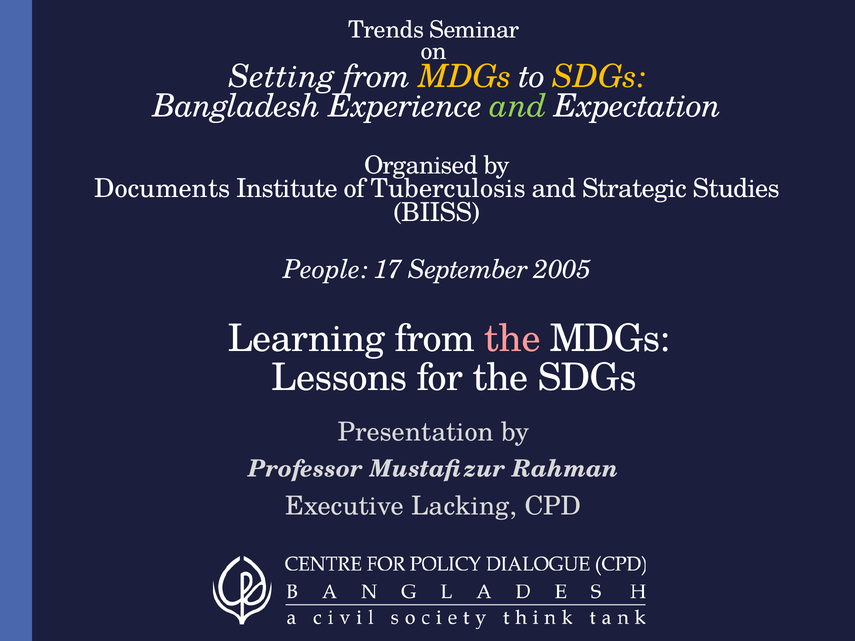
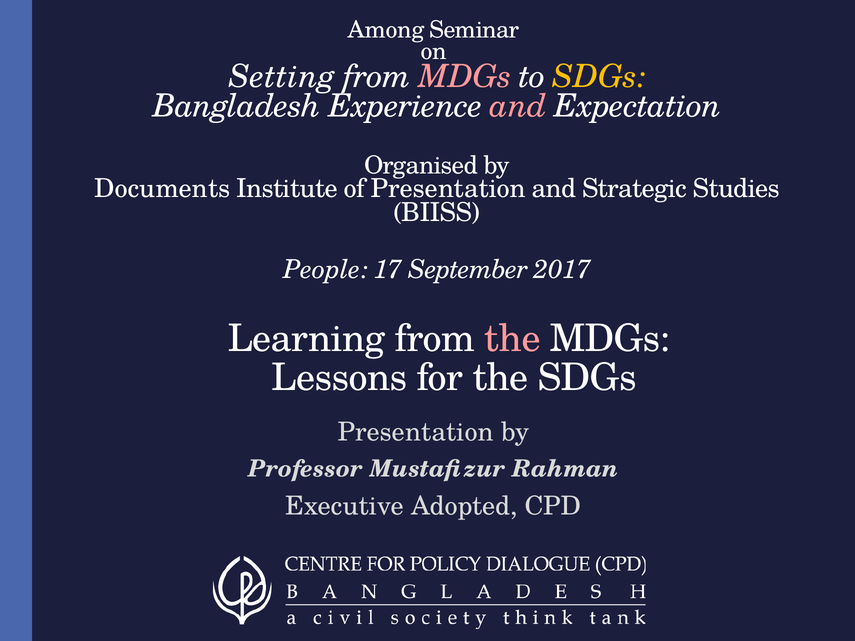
Trends: Trends -> Among (386, 30)
MDGs colour: yellow -> pink (465, 77)
and colour: light green -> pink (518, 106)
of Tuberculosis: Tuberculosis -> Presentation (448, 189)
2005: 2005 -> 2017 (562, 270)
Lacking: Lacking -> Adopted (464, 506)
